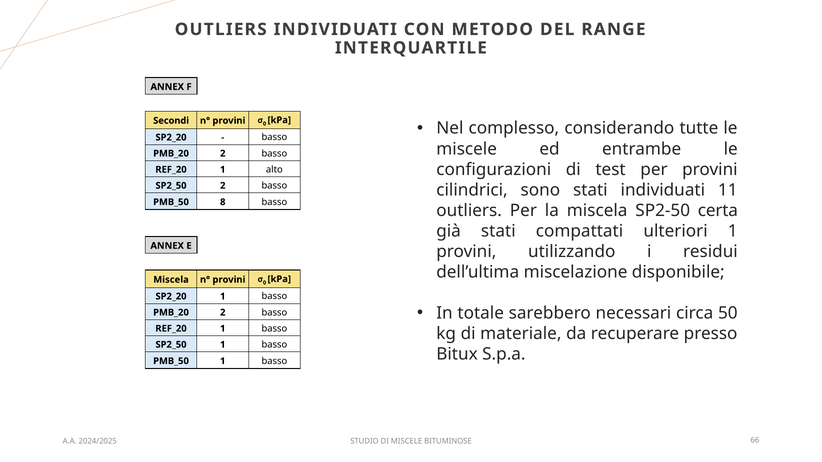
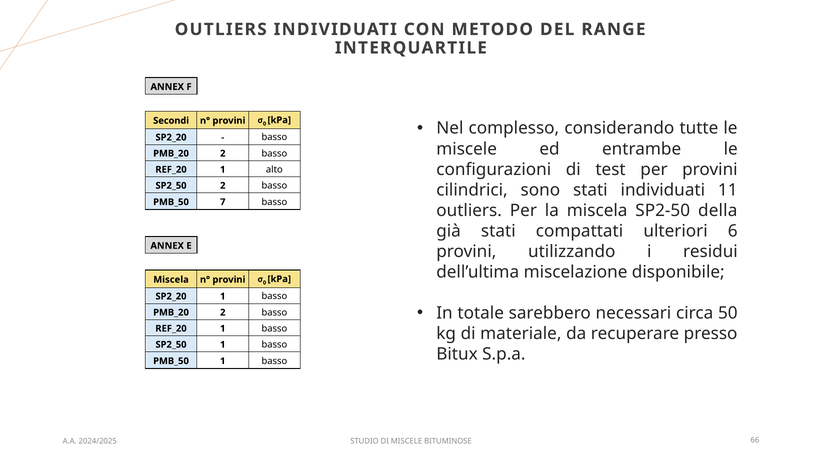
8: 8 -> 7 (223, 202)
certa: certa -> della (718, 211)
ulteriori 1: 1 -> 6 (733, 231)
